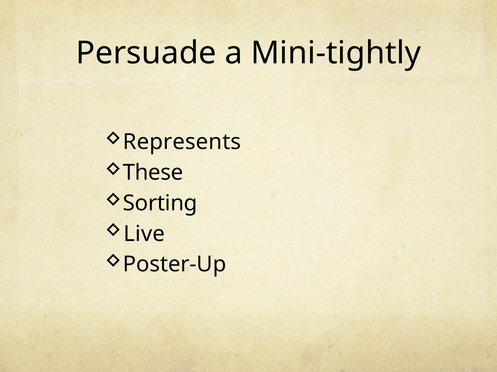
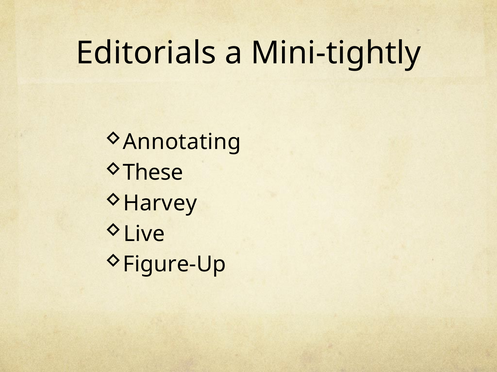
Persuade: Persuade -> Editorials (146, 53)
Represents: Represents -> Annotating (182, 142)
Sorting: Sorting -> Harvey (160, 204)
Poster-Up: Poster-Up -> Figure-Up (175, 265)
